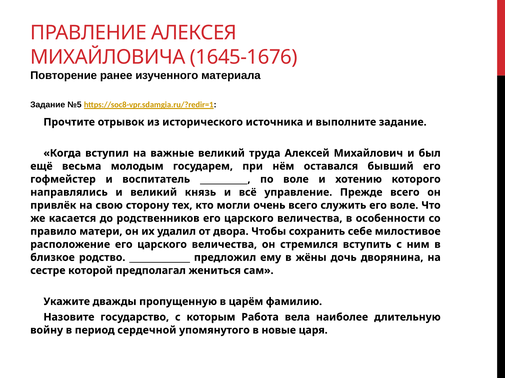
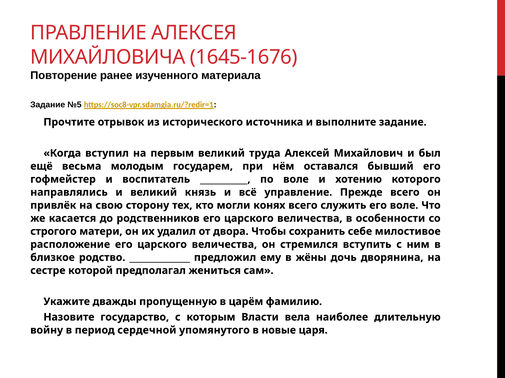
важные: важные -> первым (172, 153)
очень: очень -> конях (269, 206)
правило: правило -> строгого (53, 232)
Работа: Работа -> Власти (260, 318)
